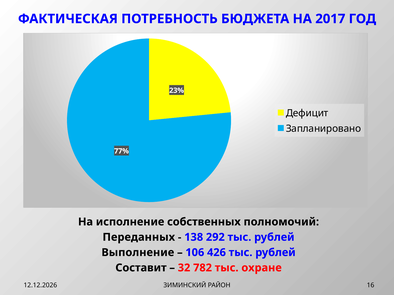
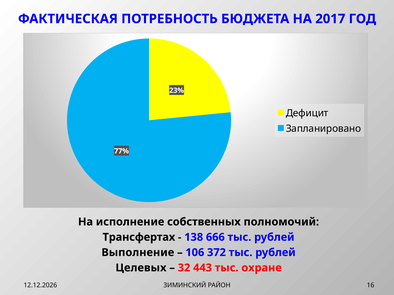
Переданных: Переданных -> Трансфертах (139, 238)
292: 292 -> 666 (215, 238)
426: 426 -> 372 (216, 253)
Составит: Составит -> Целевых (141, 268)
782: 782 -> 443 (203, 268)
